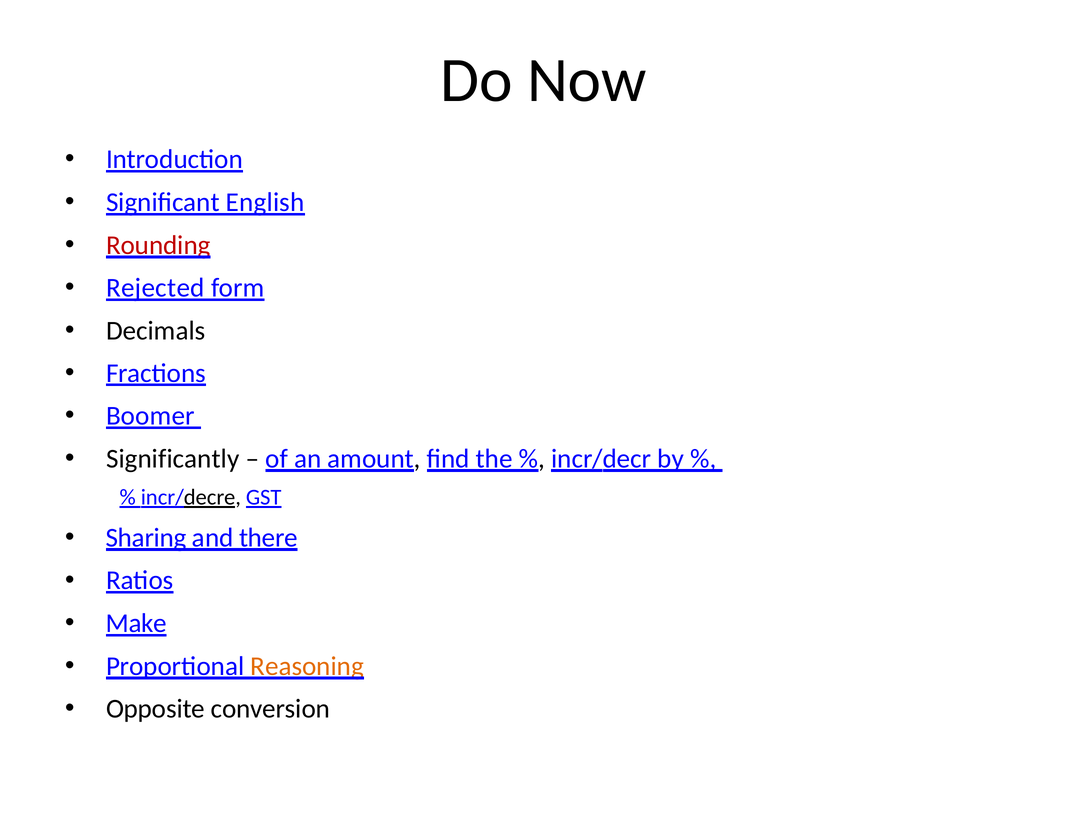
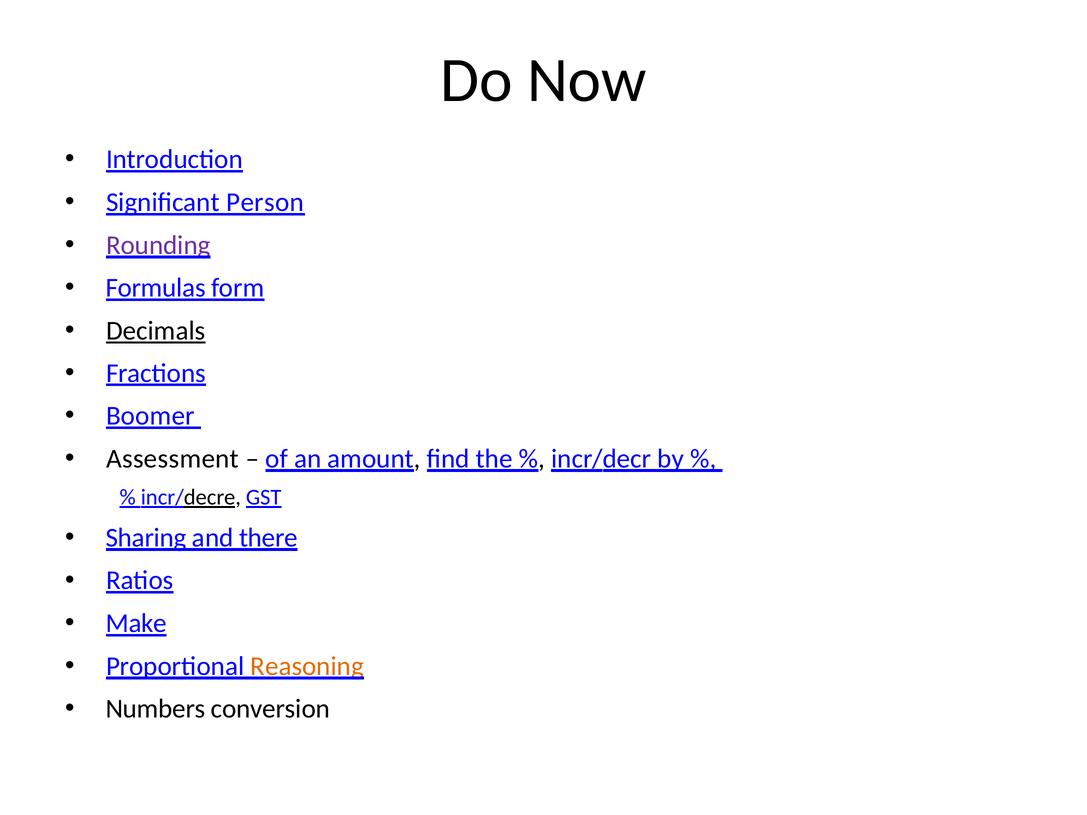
English: English -> Person (265, 202)
Rounding colour: red -> purple (158, 245)
Rejected: Rejected -> Formulas (156, 288)
Decimals underline: none -> present (156, 331)
Significantly: Significantly -> Assessment (173, 459)
Opposite: Opposite -> Numbers (156, 709)
